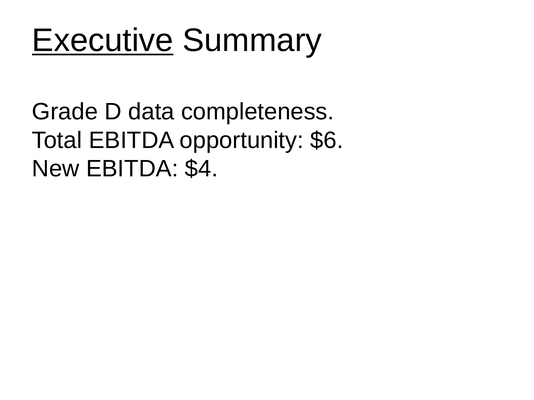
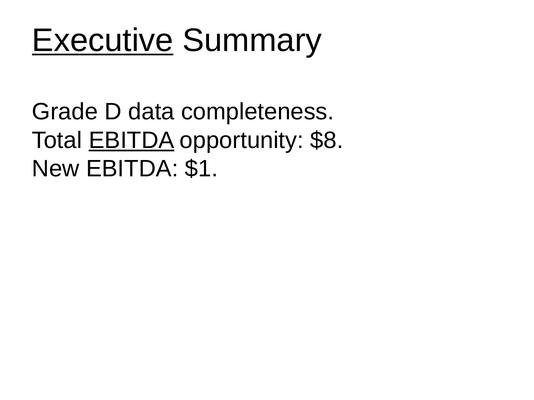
EBITDA underline: none -> present (132, 140)
$6: $6 -> $8 (327, 140)
$4: $4 -> $1 (201, 169)
